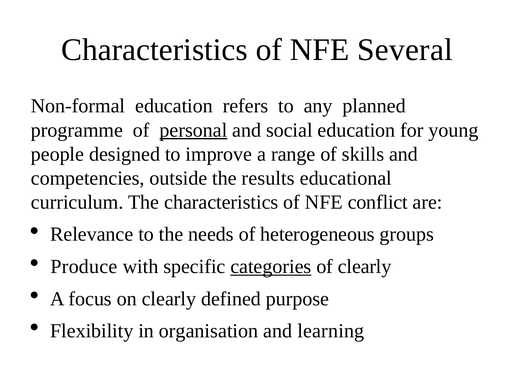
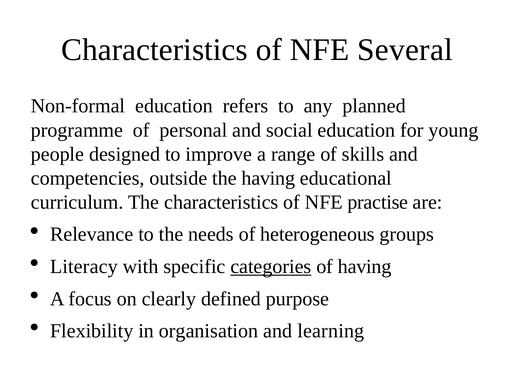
personal underline: present -> none (193, 130)
the results: results -> having (268, 178)
conflict: conflict -> practise (378, 202)
Produce: Produce -> Literacy (84, 267)
of clearly: clearly -> having (365, 267)
